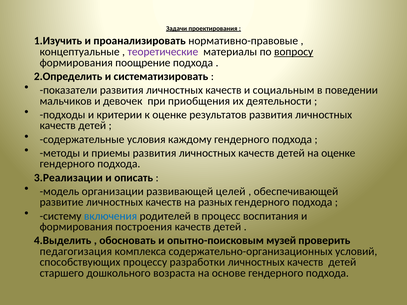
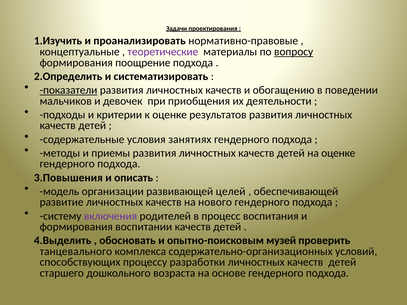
показатели underline: none -> present (68, 90)
социальным: социальным -> обогащению (284, 90)
каждому: каждому -> занятиях (190, 139)
3.Реализации: 3.Реализации -> 3.Повышения (68, 178)
разных: разных -> нового (215, 202)
включения colour: blue -> purple (111, 216)
построения: построения -> воспитании (144, 227)
педагогизация: педагогизация -> танцевального (76, 252)
